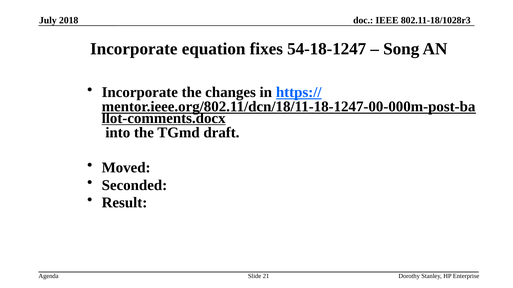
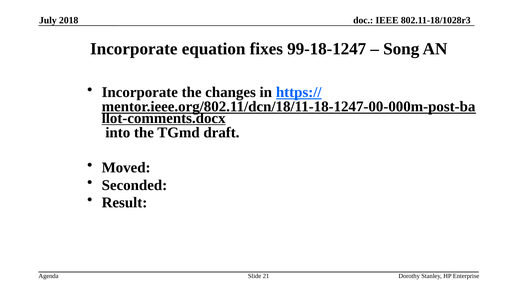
54-18-1247: 54-18-1247 -> 99-18-1247 (327, 49)
